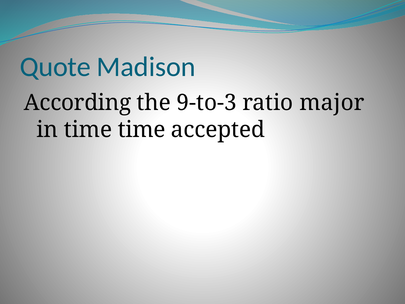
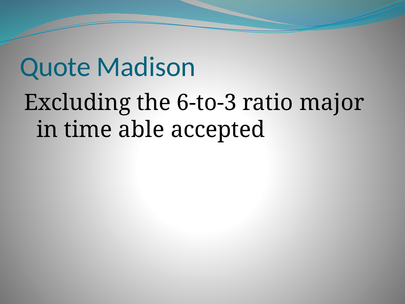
According: According -> Excluding (78, 103)
9-to-3: 9-to-3 -> 6-to-3 (207, 103)
time time: time -> able (141, 130)
